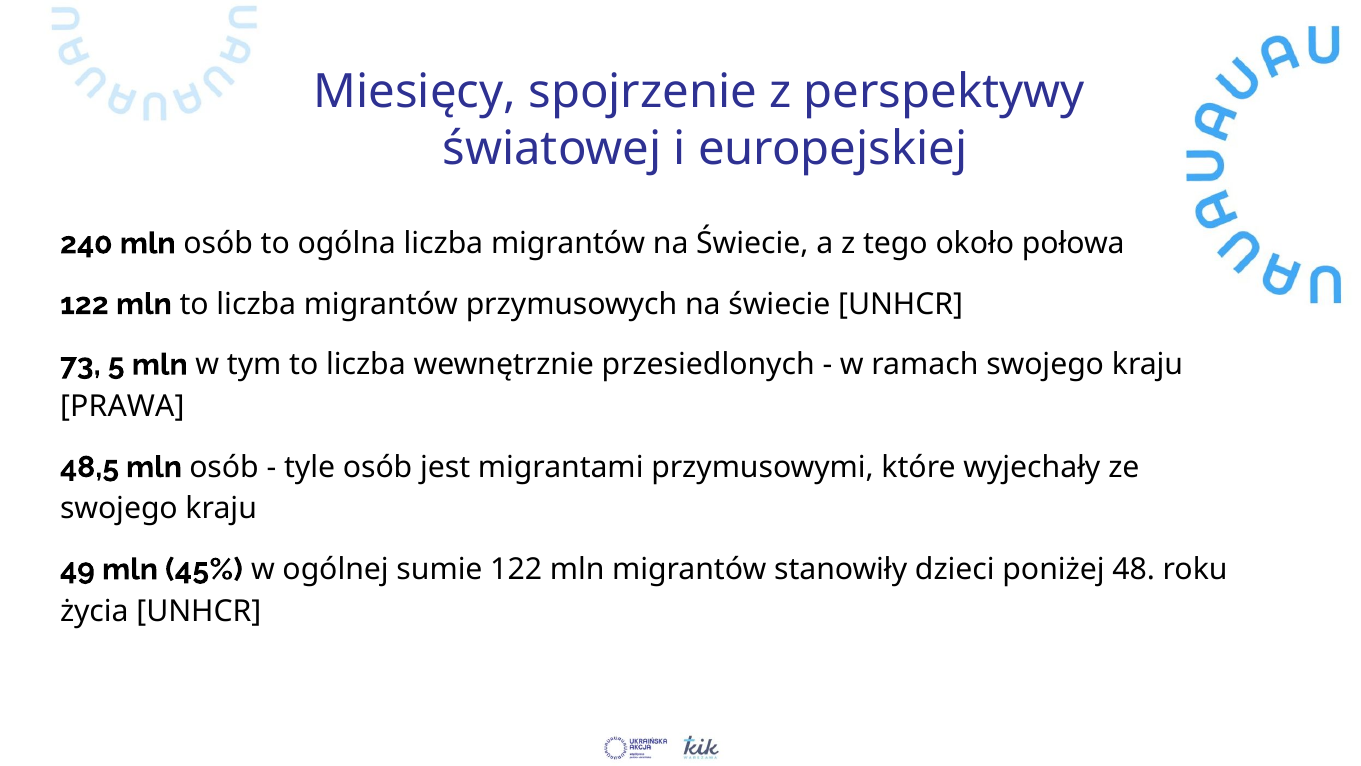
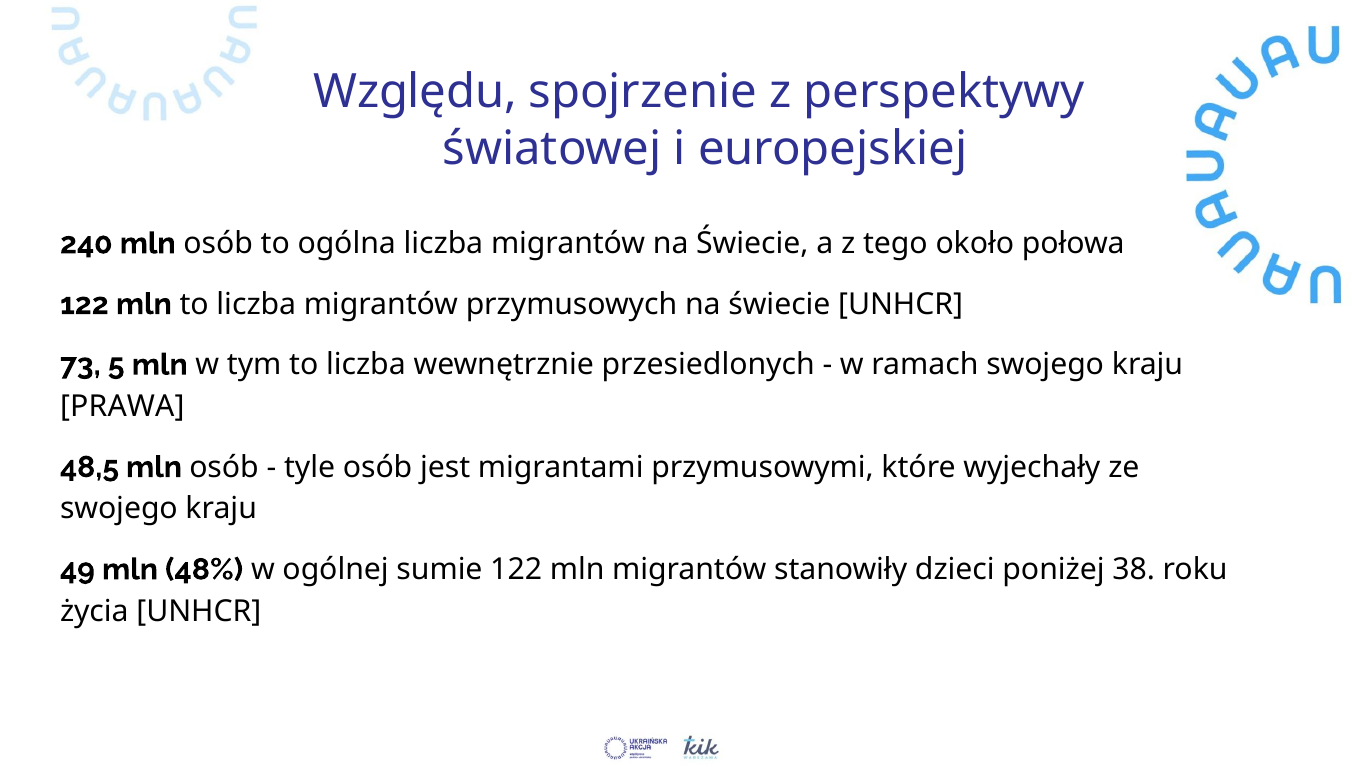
Miesięcy: Miesięcy -> Względu (415, 92)
45%: 45% -> 48% (204, 569)
48: 48 -> 38 (1134, 569)
